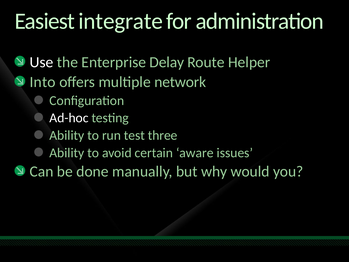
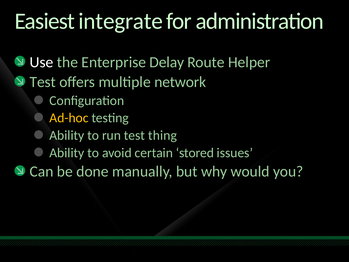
Into: Into -> Test (43, 82)
Ad-hoc colour: white -> yellow (69, 118)
three: three -> thing (163, 135)
aware: aware -> stored (195, 153)
